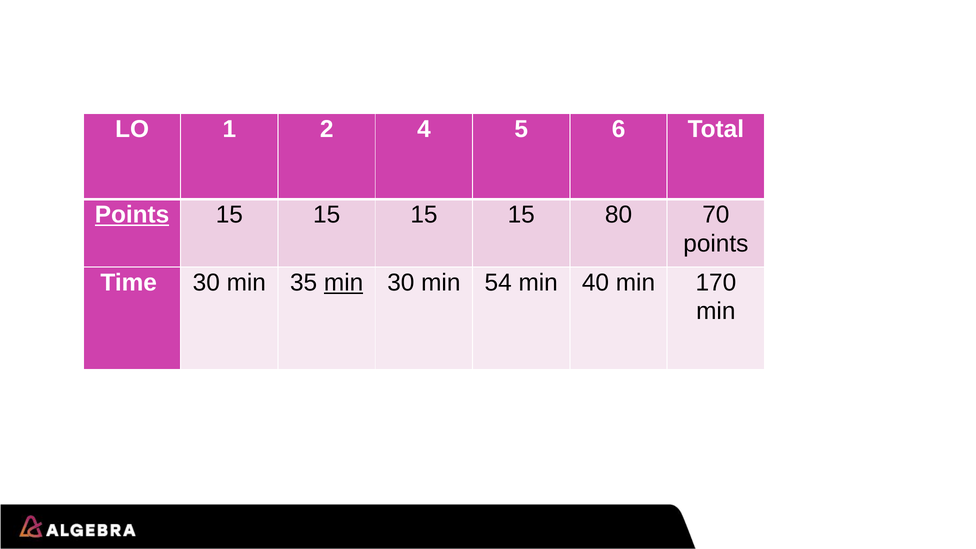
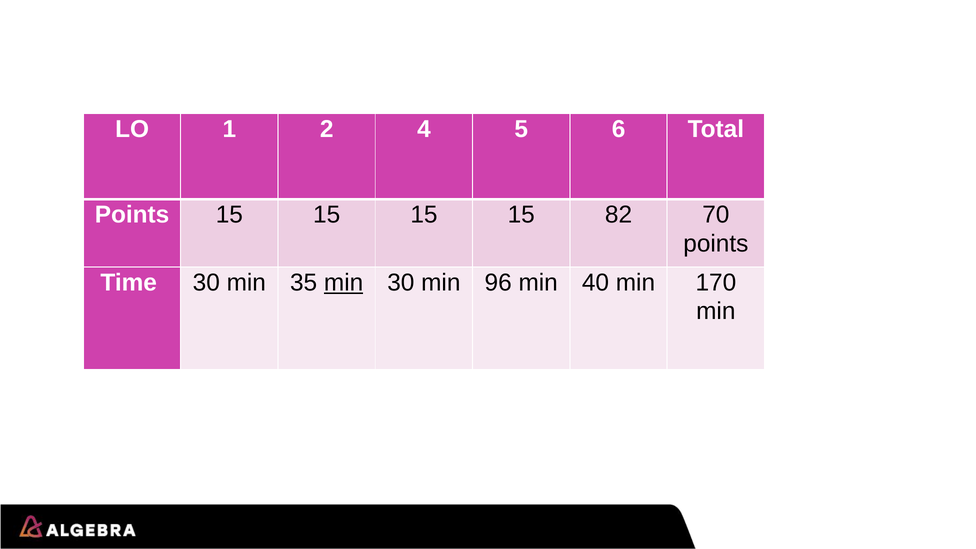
Points underline: present -> none (132, 215)
80: 80 -> 82 (619, 215)
54: 54 -> 96 (498, 283)
